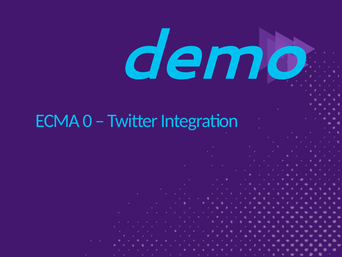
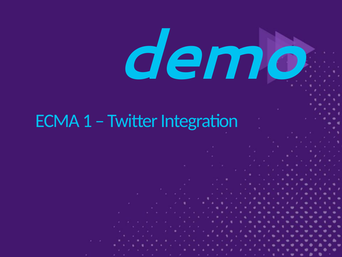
0: 0 -> 1 (87, 121)
